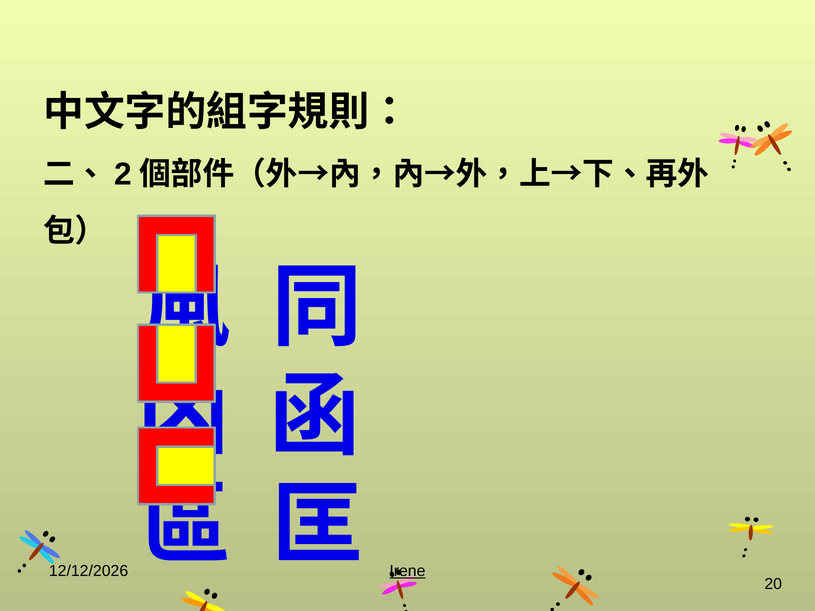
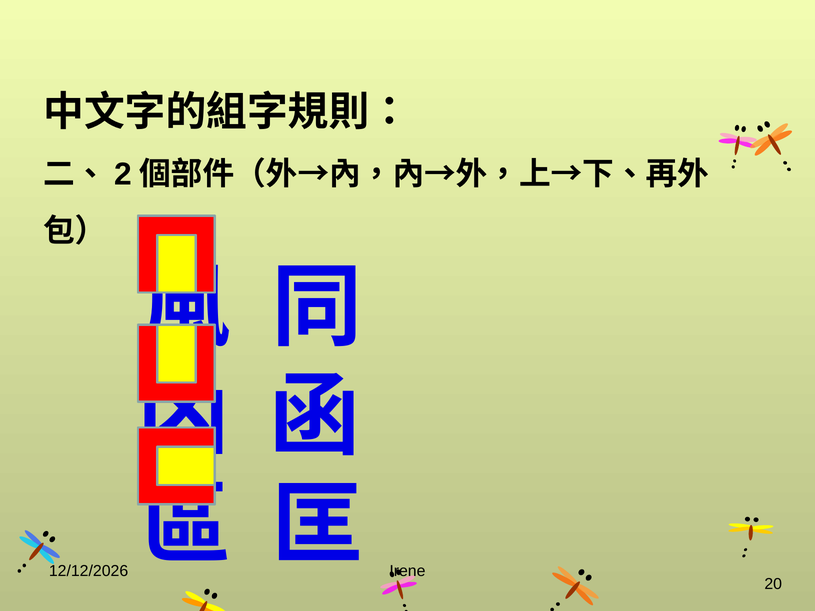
Irene underline: present -> none (407, 571)
